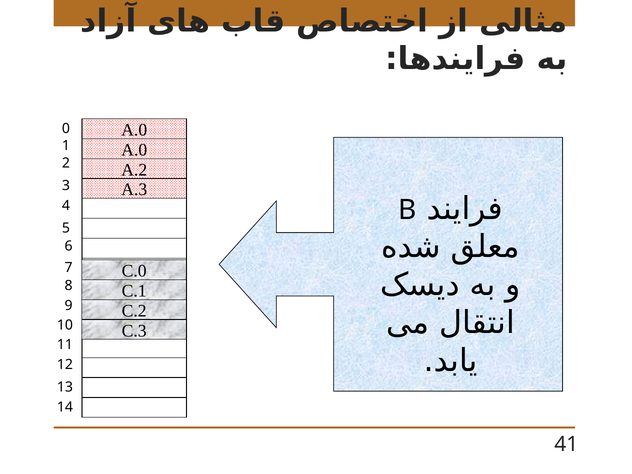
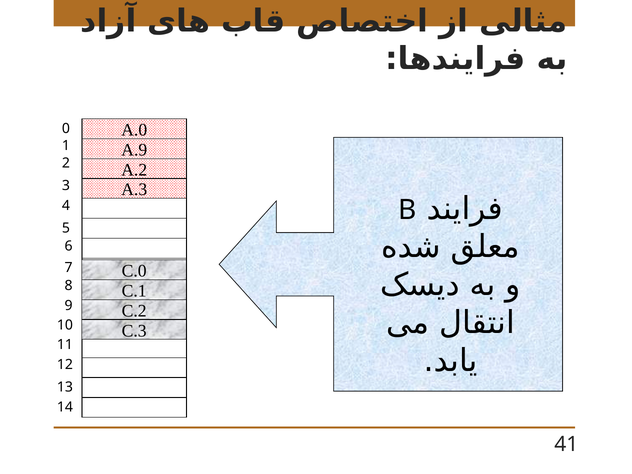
A.0: A.0 -> A.9 (134, 150)
